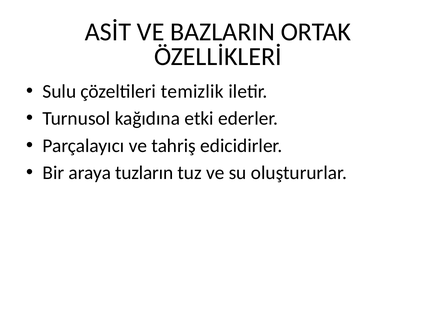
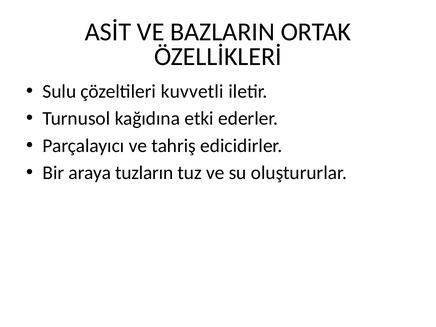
temizlik: temizlik -> kuvvetli (192, 91)
